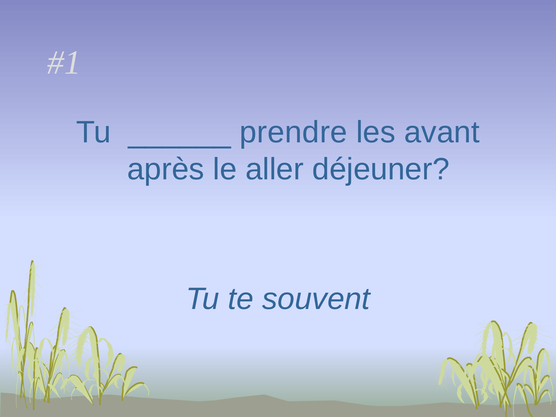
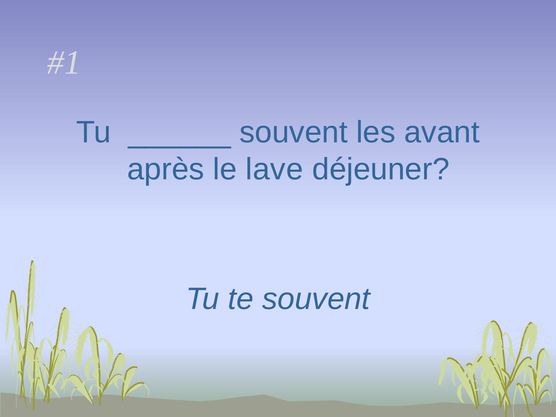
prendre: prendre -> souvent (294, 132)
aller: aller -> lave (274, 169)
